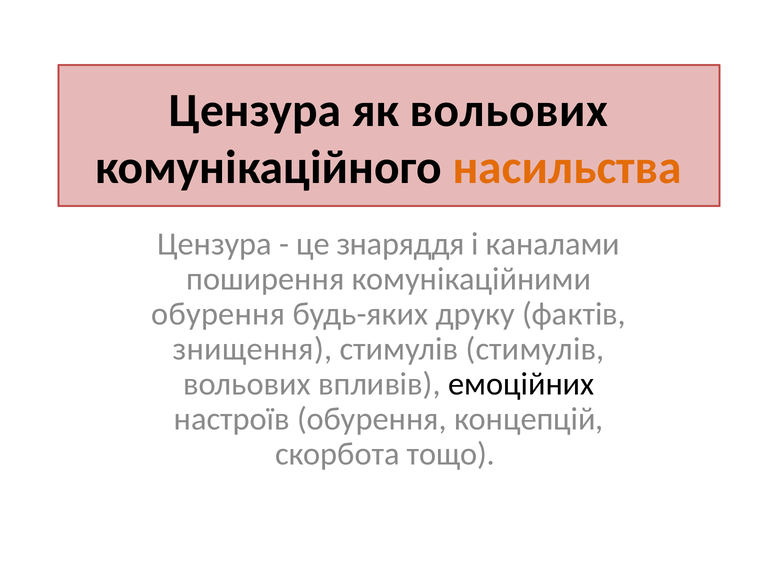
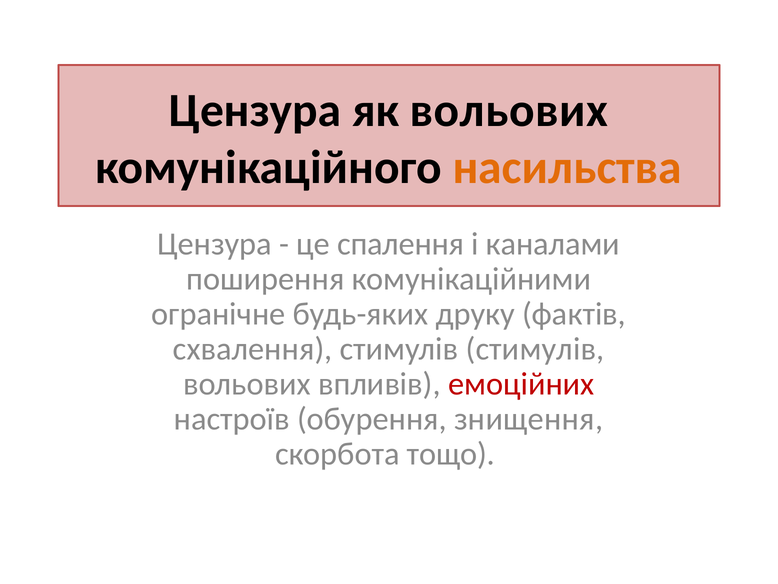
знаряддя: знаряддя -> спалення (401, 244)
обурення: обурення -> огранічне (218, 314)
знищення: знищення -> схвалення (253, 349)
емоційних colour: black -> red (521, 384)
концепцій: концепцій -> знищення (529, 419)
